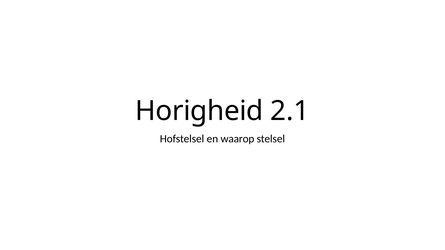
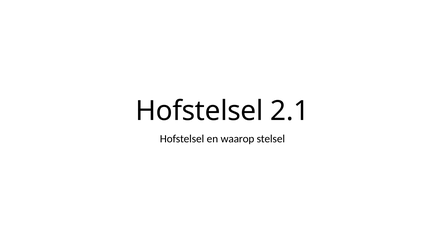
Horigheid: Horigheid -> Hofstelsel (199, 111)
